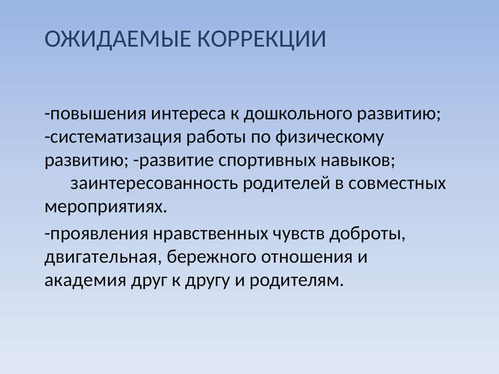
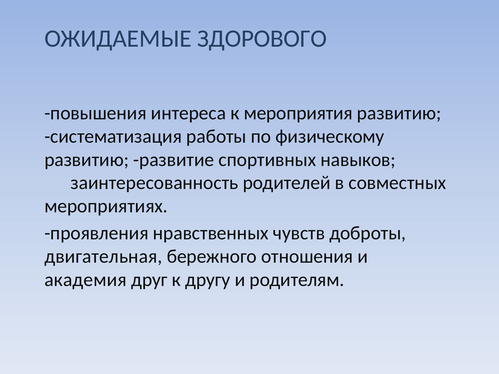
КОРРЕКЦИИ: КОРРЕКЦИИ -> ЗДОРОВОГО (262, 39)
дошкольного: дошкольного -> мероприятия (298, 113)
